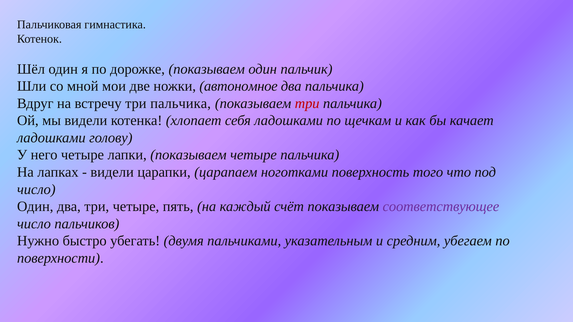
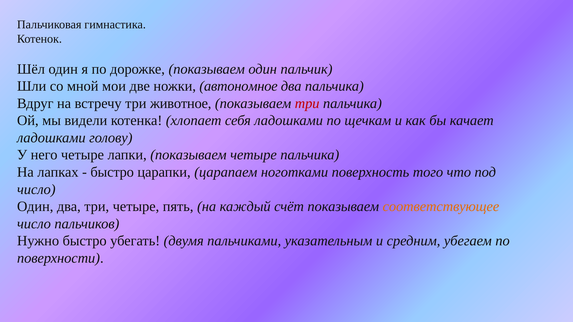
встречу три пальчика: пальчика -> животное (181, 104)
видели: видели -> быстро (112, 172)
соответствующее colour: purple -> orange (441, 207)
